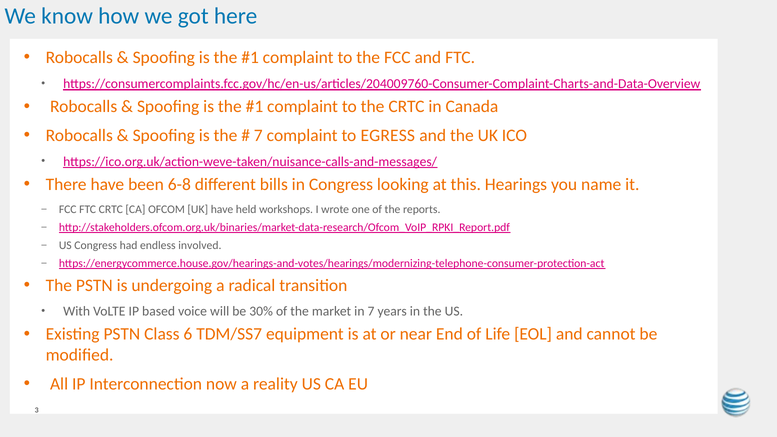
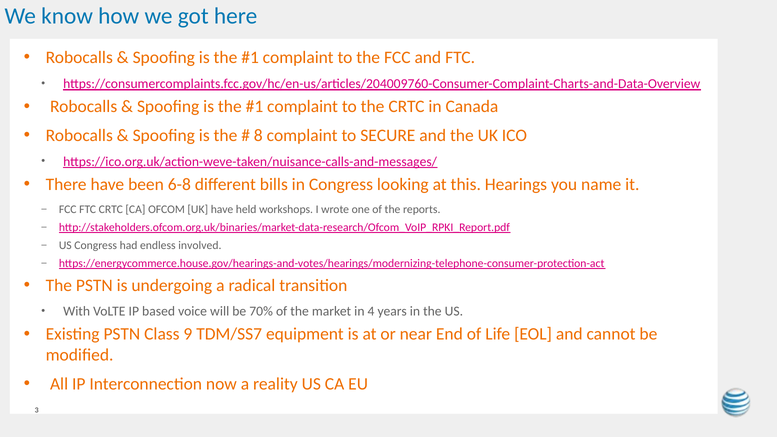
7: 7 -> 8 (258, 135)
EGRESS: EGRESS -> SECURE (388, 135)
30%: 30% -> 70% (261, 311)
in 7: 7 -> 4 (371, 311)
6: 6 -> 9 (188, 334)
